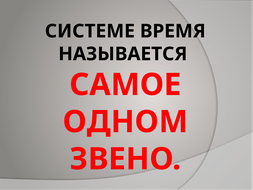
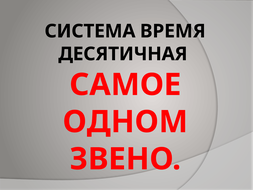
СИСТЕМЕ: СИСТЕМЕ -> СИСТЕМА (90, 31)
НАЗЫВАЕТСЯ: НАЗЫВАЕТСЯ -> ДЕСЯТИЧНАЯ (123, 54)
